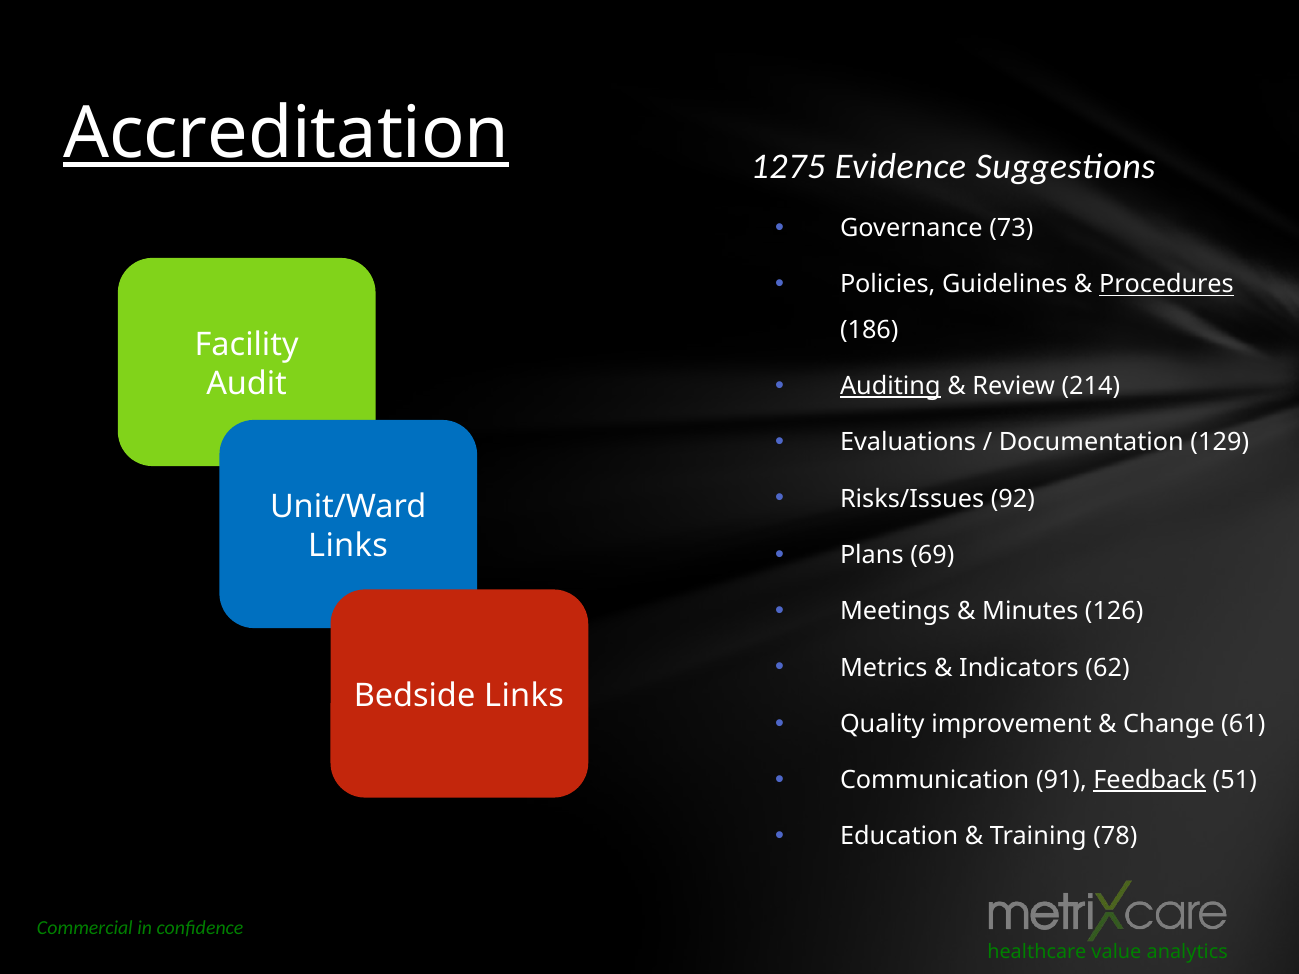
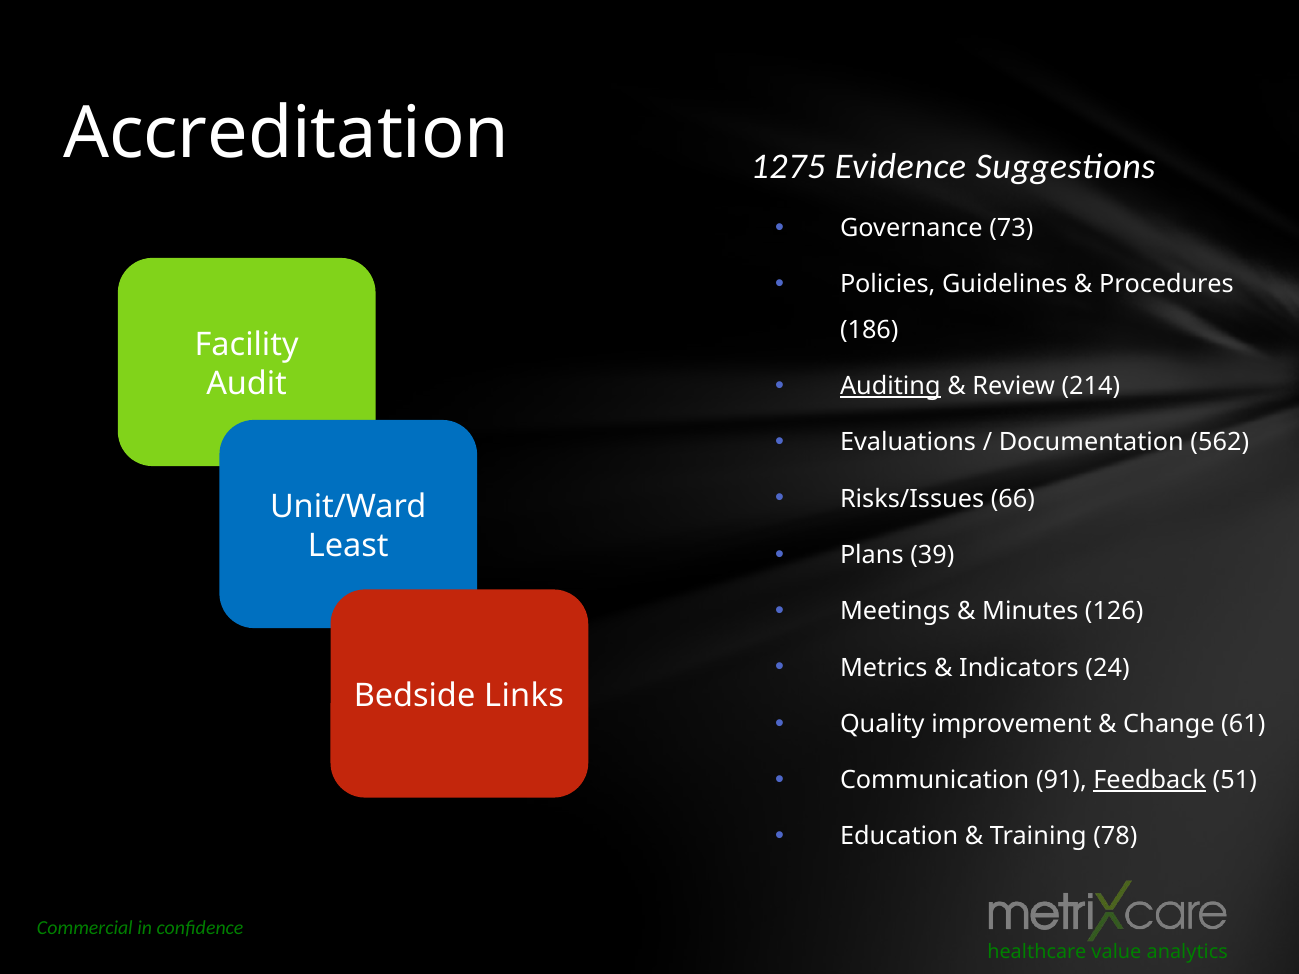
Accreditation underline: present -> none (286, 134)
Procedures underline: present -> none (1166, 285)
129: 129 -> 562 (1220, 443)
92: 92 -> 66 (1013, 499)
Links: Links -> Least (348, 546)
69: 69 -> 39 (932, 555)
62: 62 -> 24 (1108, 668)
